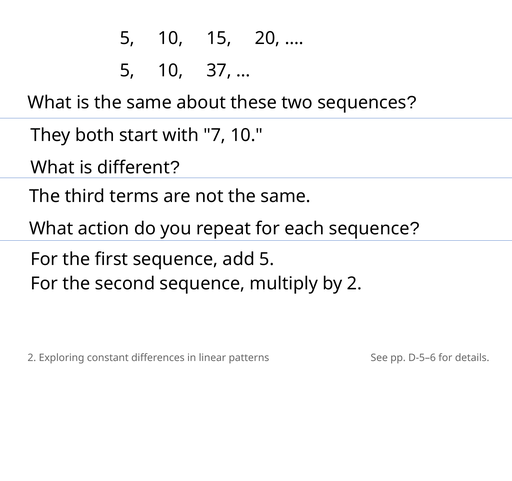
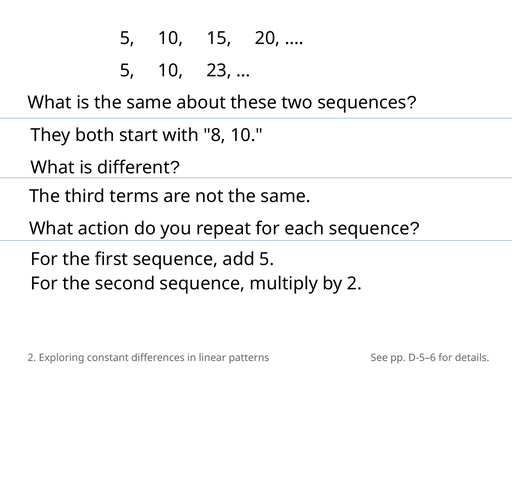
37: 37 -> 23 (219, 71)
7: 7 -> 8 (215, 135)
